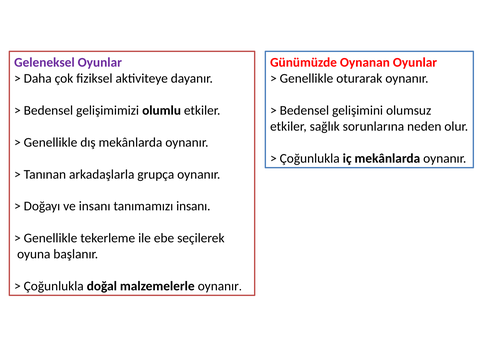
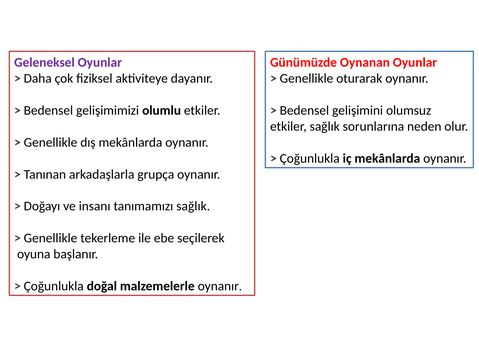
tanımamızı insanı: insanı -> sağlık (193, 206)
